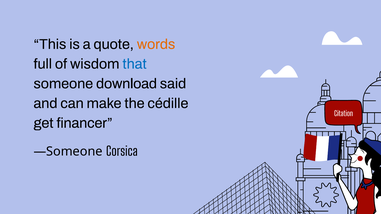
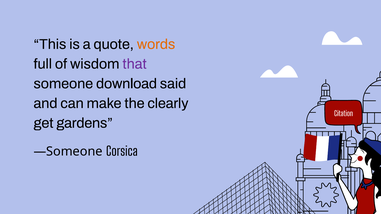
that colour: blue -> purple (135, 64)
cédille: cédille -> clearly (168, 103)
financer: financer -> gardens (85, 123)
